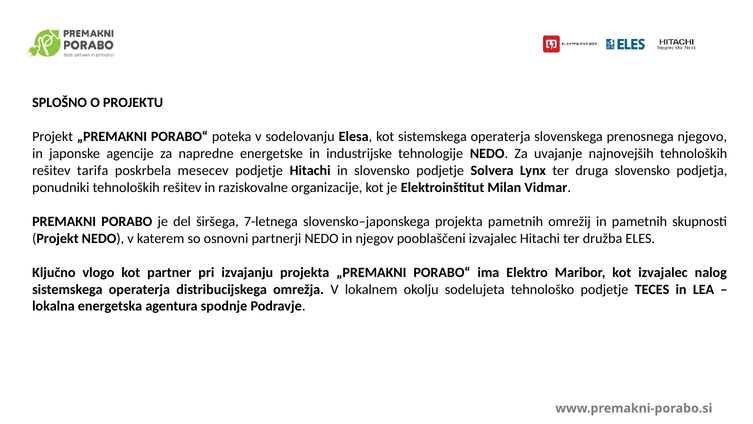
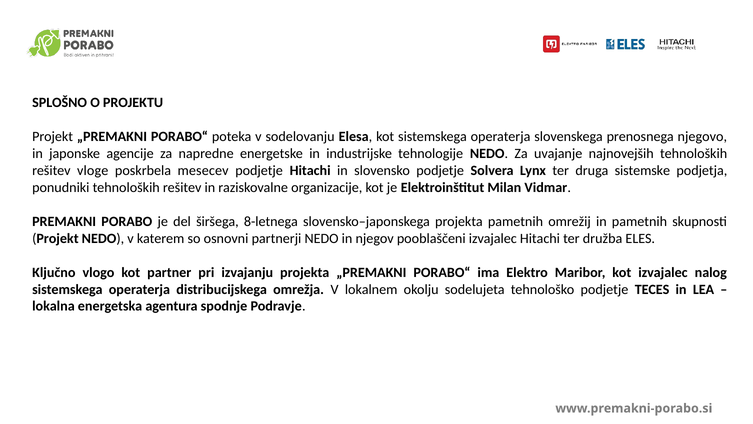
tarifa: tarifa -> vloge (93, 170)
druga slovensko: slovensko -> sistemske (642, 170)
7-letnega: 7-letnega -> 8-letnega (271, 221)
